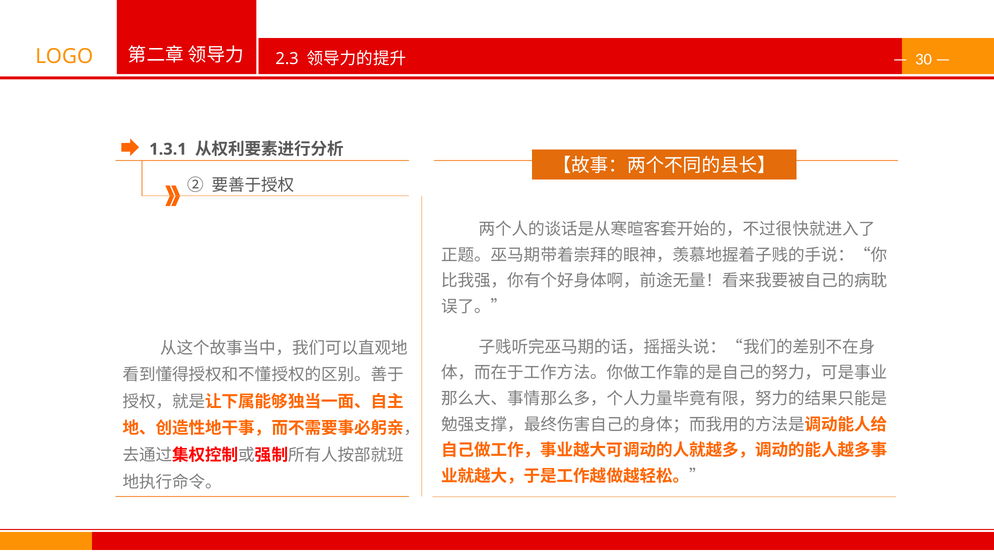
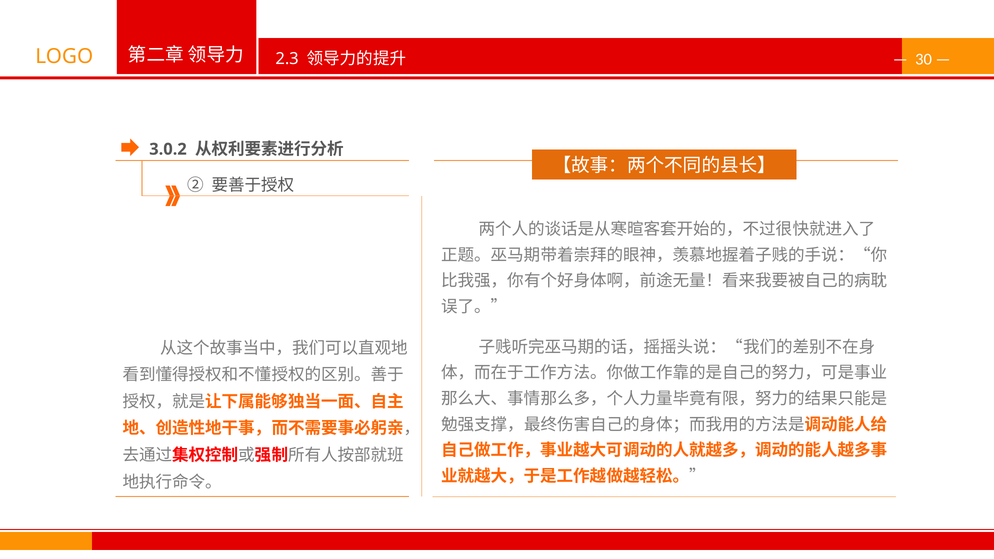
1.3.1: 1.3.1 -> 3.0.2 (168, 149)
